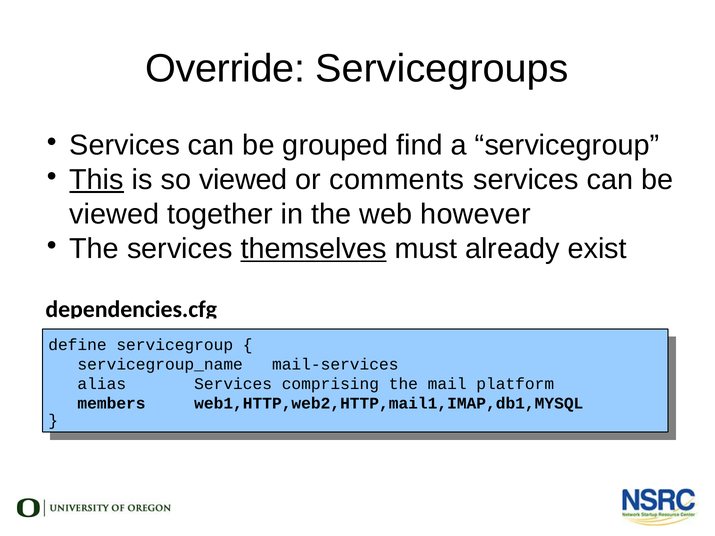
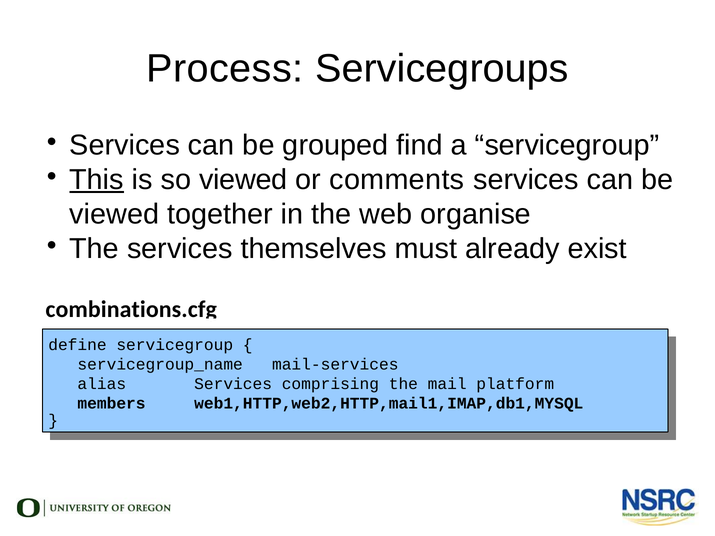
Override: Override -> Process (225, 69)
however: however -> organise (476, 214)
themselves underline: present -> none (314, 249)
dependencies.cfg: dependencies.cfg -> combinations.cfg (131, 310)
